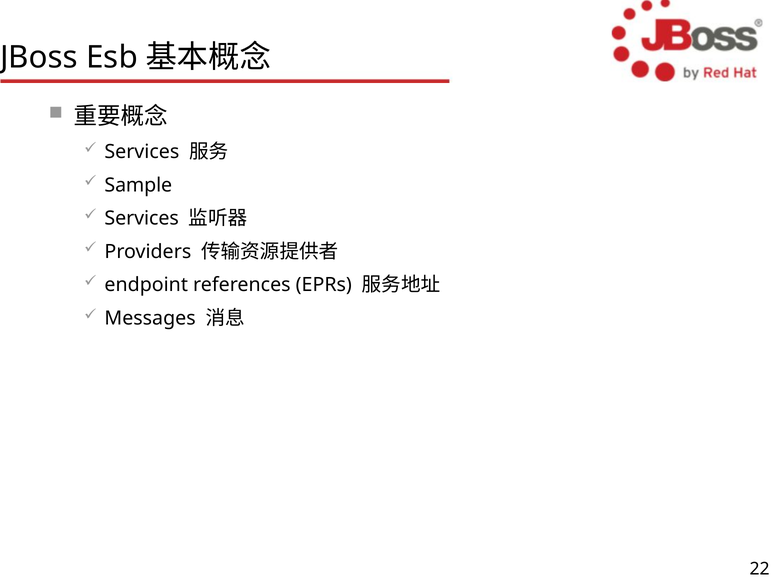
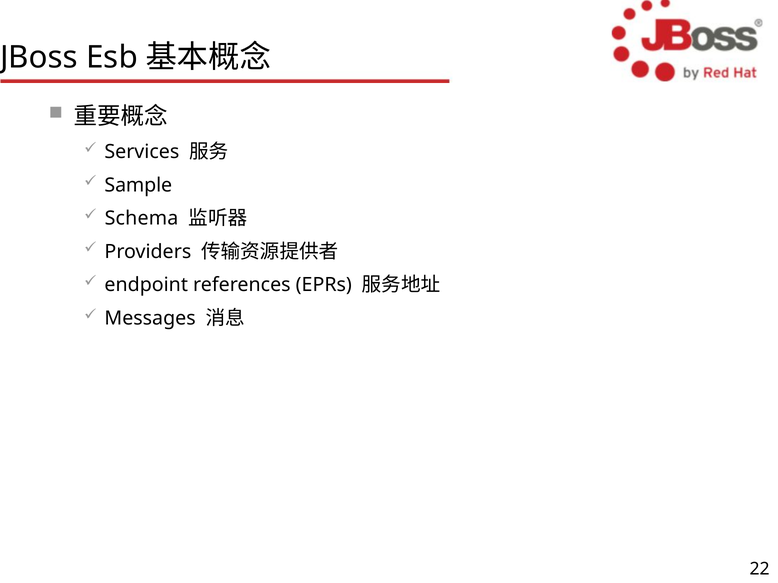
Services: Services -> Schema (141, 219)
